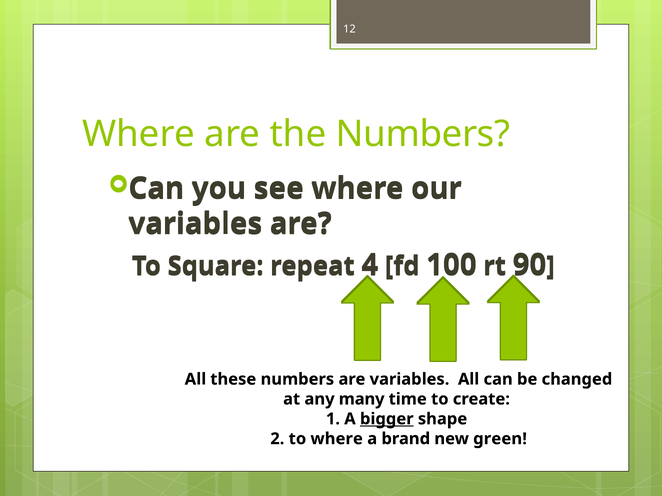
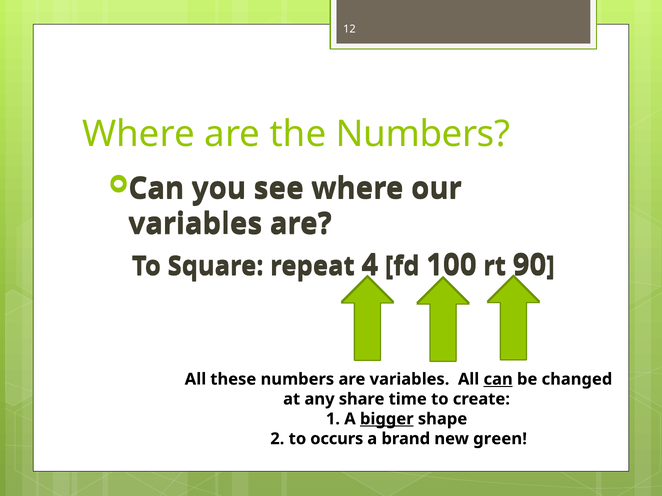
can underline: none -> present (498, 380)
many: many -> share (362, 399)
to where: where -> occurs (337, 439)
